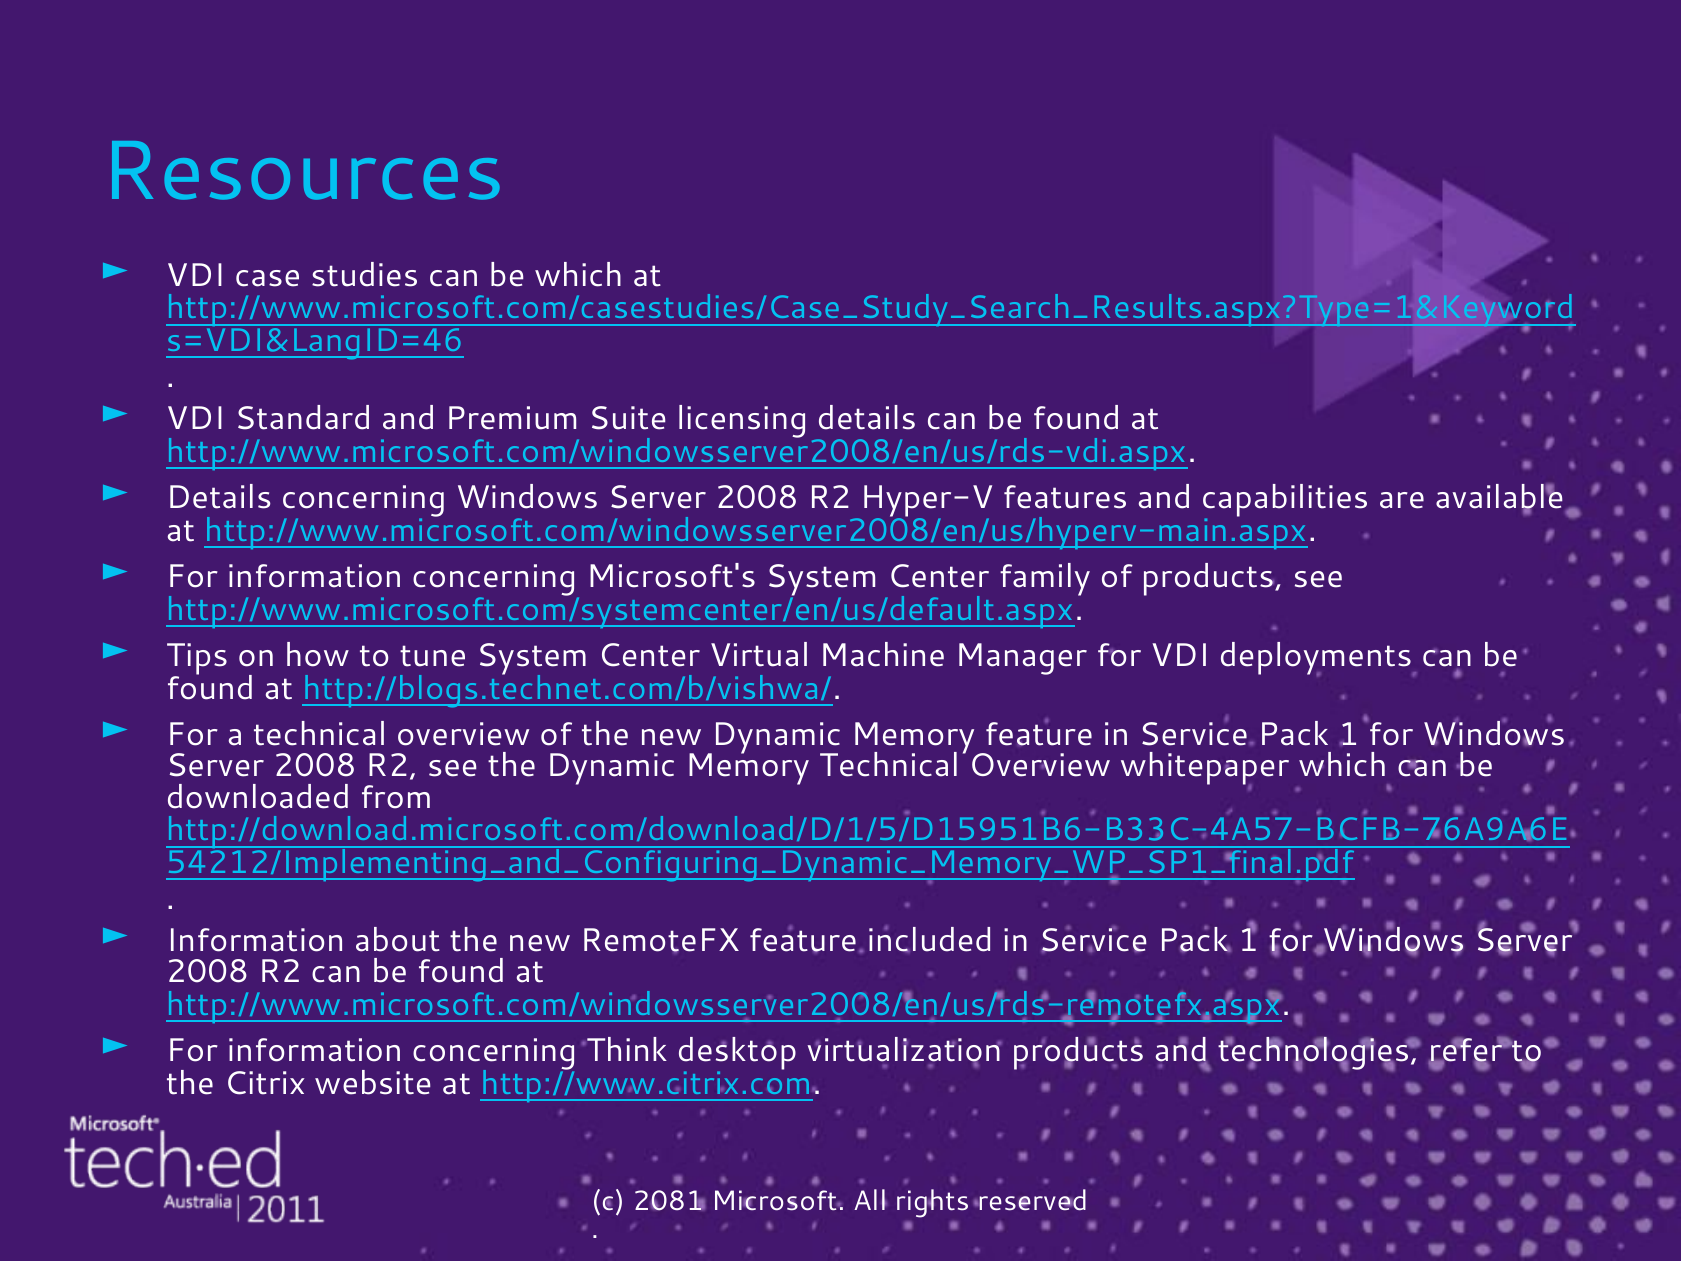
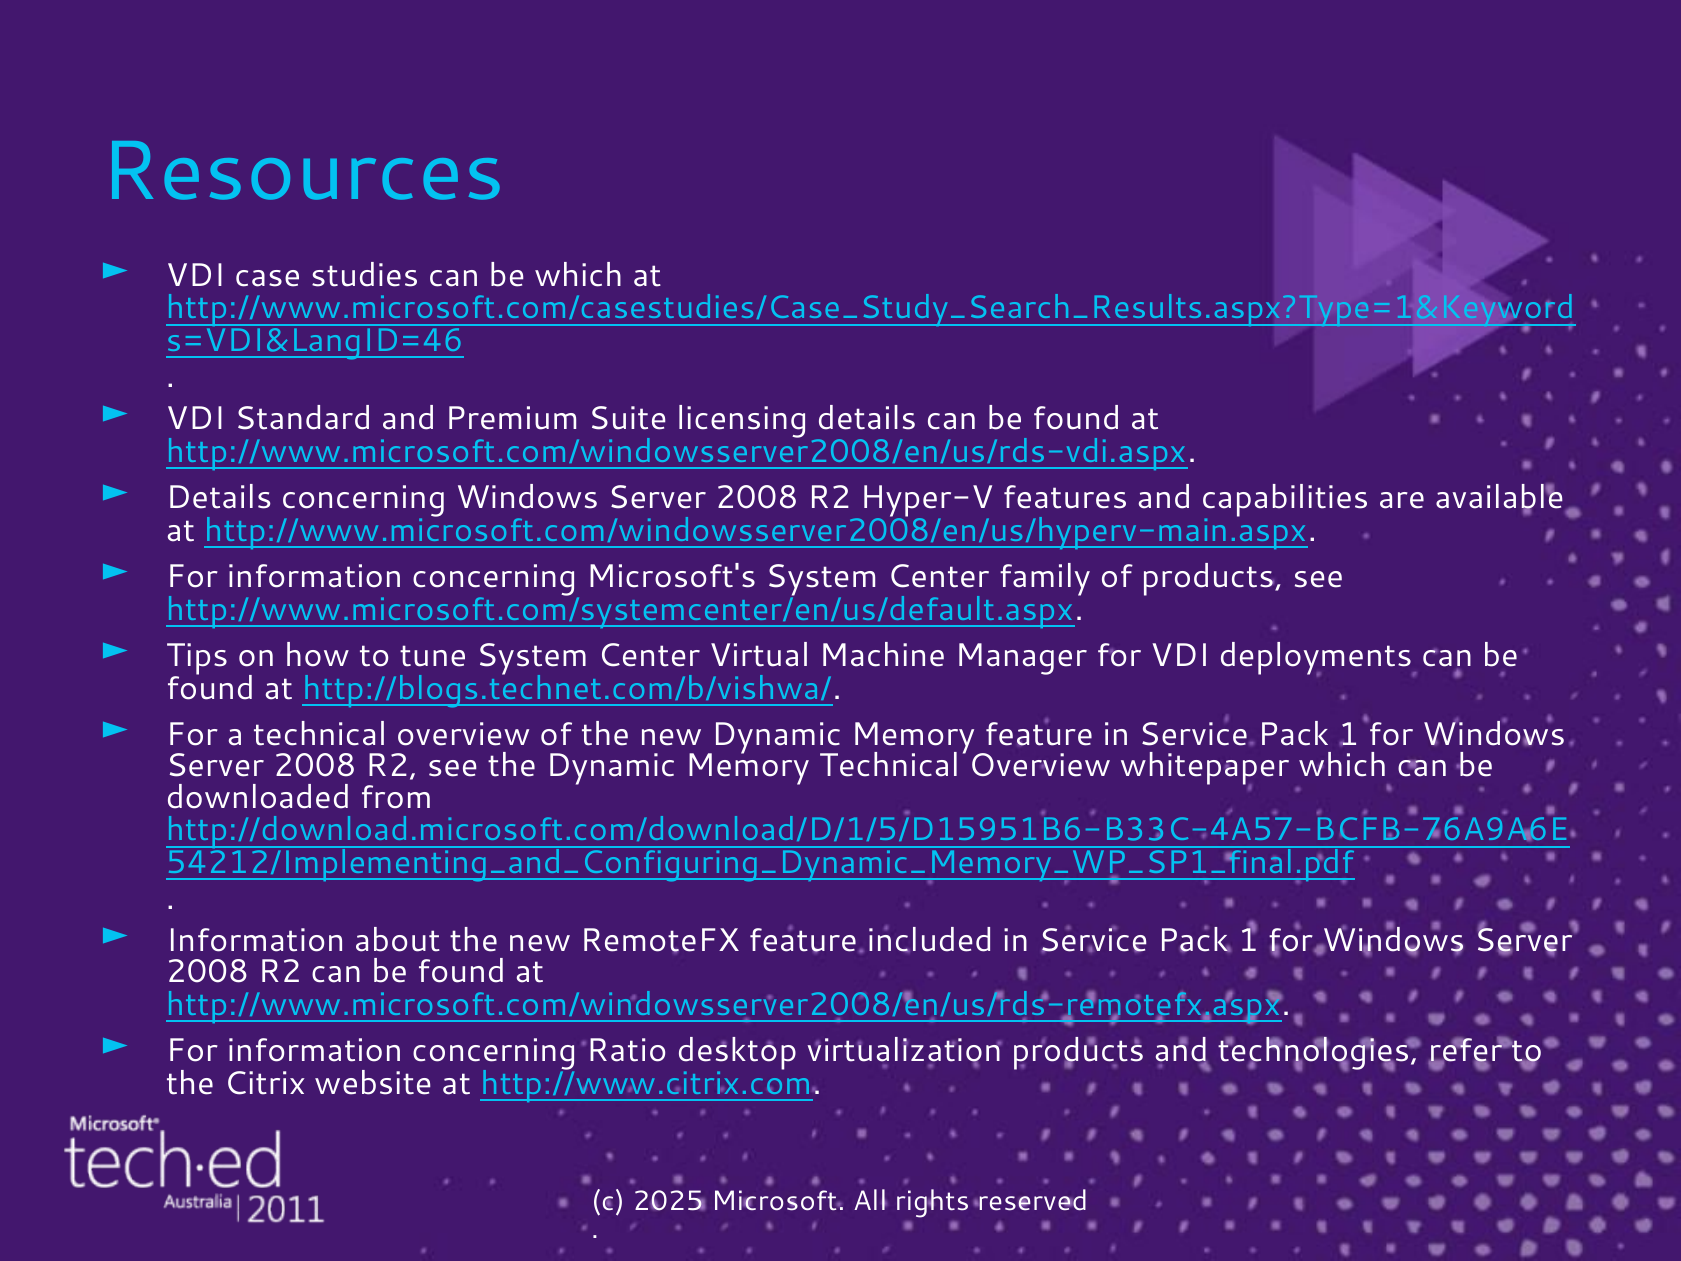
Think: Think -> Ratio (627, 1051)
2081: 2081 -> 2025 (668, 1201)
